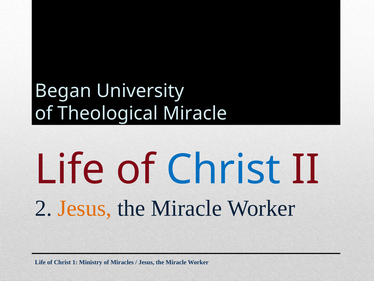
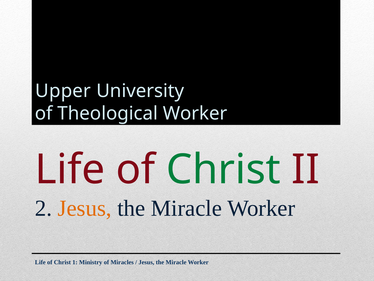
Began: Began -> Upper (63, 91)
Theological Miracle: Miracle -> Worker (195, 113)
Christ colour: blue -> green (223, 169)
